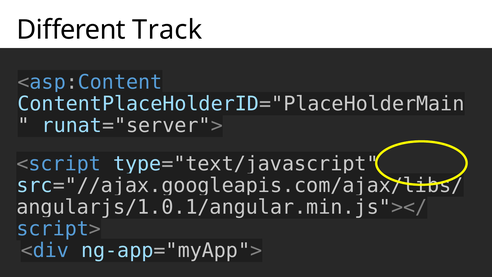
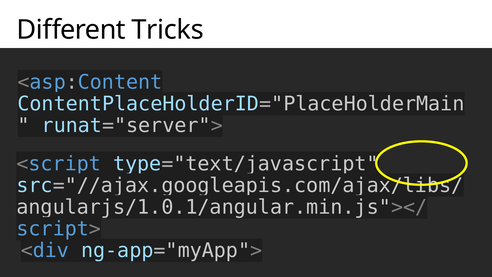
Track: Track -> Tricks (168, 30)
